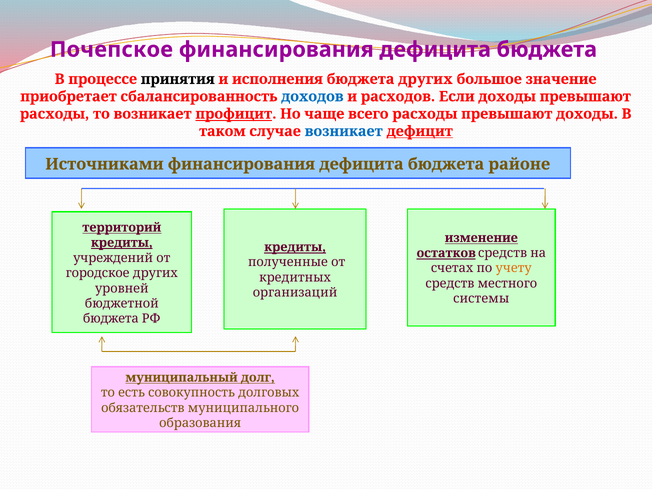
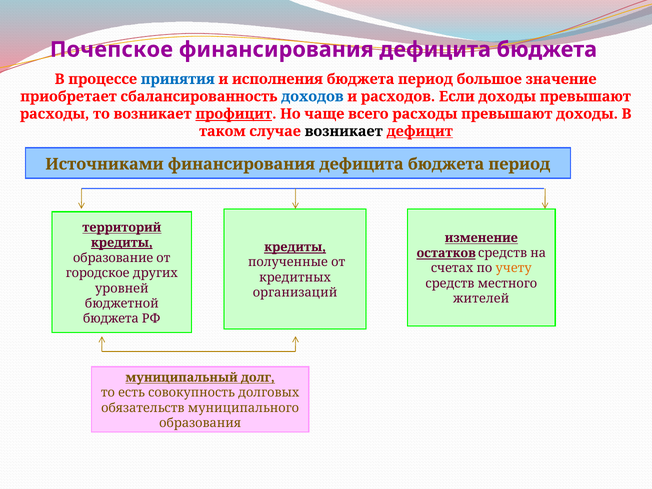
принятия colour: black -> blue (178, 79)
исполнения бюджета других: других -> период (425, 79)
возникает colour: blue -> black (344, 131)
дефицита бюджета районе: районе -> период (519, 164)
учреждений: учреждений -> образование (113, 258)
системы: системы -> жителей (481, 299)
